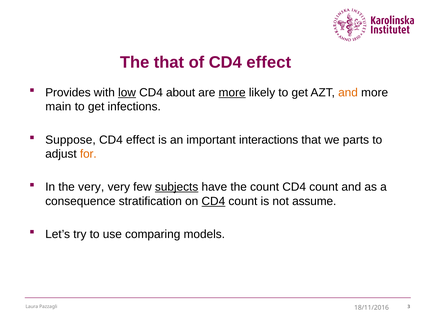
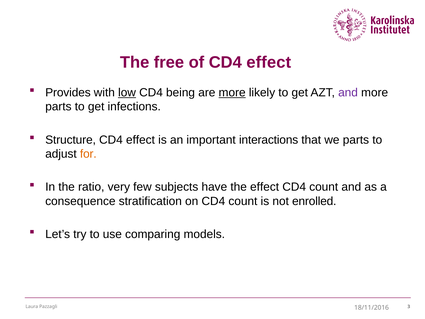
The that: that -> free (169, 62)
about: about -> being (181, 92)
and colour: orange -> purple (348, 92)
main: main -> parts (58, 107)
Suppose: Suppose -> Structure (71, 140)
the very: very -> ratio (91, 187)
subjects underline: present -> none (177, 187)
the count: count -> effect (265, 187)
CD4 underline: present -> none (213, 201)
assume: assume -> enrolled (314, 201)
